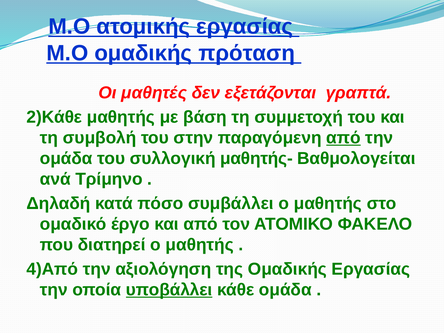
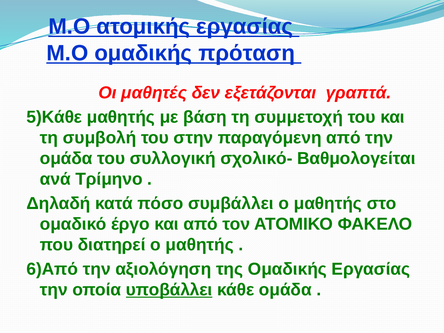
2)Κάθε: 2)Κάθε -> 5)Κάθε (54, 117)
από underline: present -> none (343, 138)
μαθητής-: μαθητής- -> σχολικό- (256, 158)
4)Από: 4)Από -> 6)Από (52, 269)
